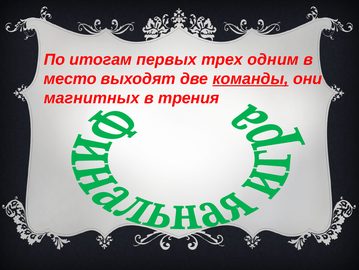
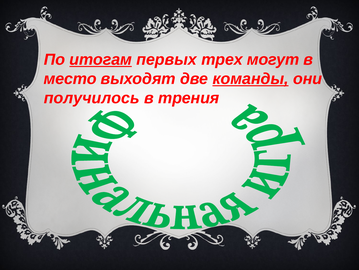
итогам underline: none -> present (101, 59)
одним: одним -> могут (273, 59)
магнитных: магнитных -> получилось (92, 98)
